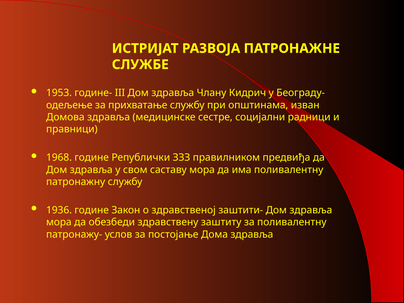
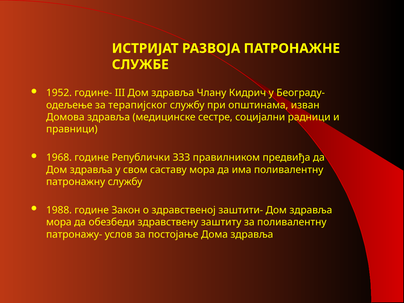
1953: 1953 -> 1952 (59, 93)
прихватање: прихватање -> терапијског (138, 105)
1936: 1936 -> 1988 (59, 210)
